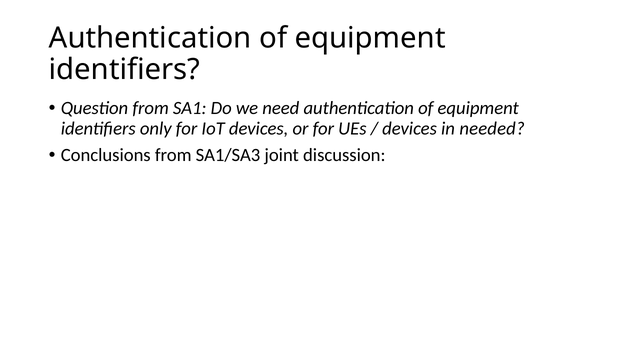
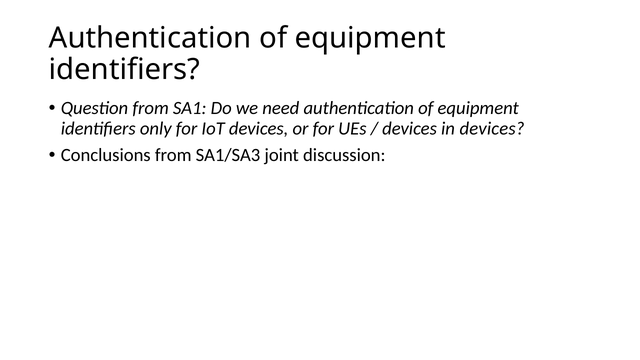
in needed: needed -> devices (492, 128)
